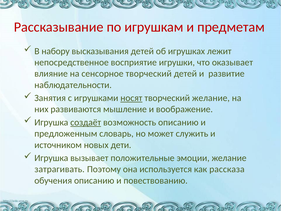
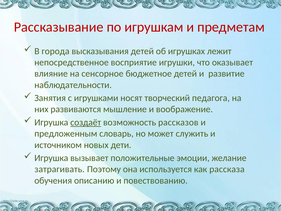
набору: набору -> города (56, 51)
сенсорное творческий: творческий -> бюджетное (149, 74)
носят underline: present -> none (131, 98)
творческий желание: желание -> педагога (211, 98)
возможность описанию: описанию -> рассказов (178, 122)
